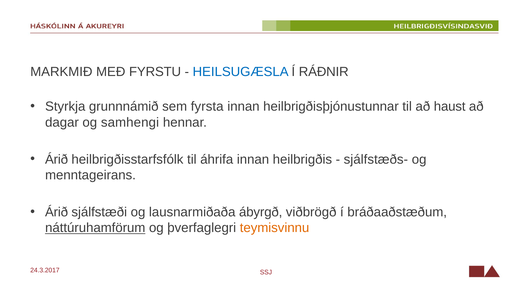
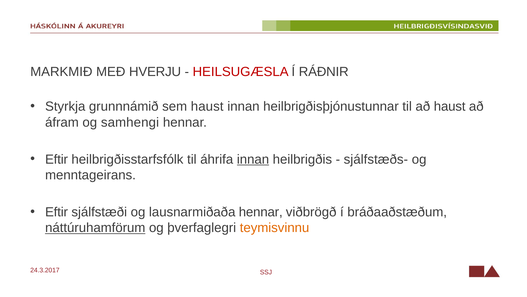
FYRSTU: FYRSTU -> HVERJU (155, 72)
HEILSUGÆSLA colour: blue -> red (241, 72)
sem fyrsta: fyrsta -> haust (207, 106)
dagar: dagar -> áfram (62, 122)
Árið: Árið -> Eftir (57, 159)
innan underline: none -> present (253, 159)
Árið: Árið -> Eftir (57, 212)
lausnarmiðaða ábyrgð: ábyrgð -> hennar (261, 212)
